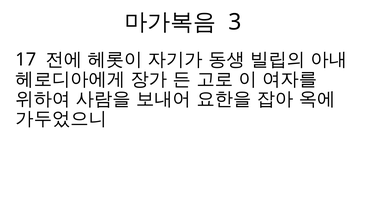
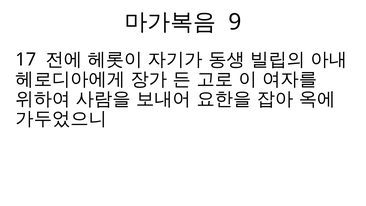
3: 3 -> 9 (235, 22)
